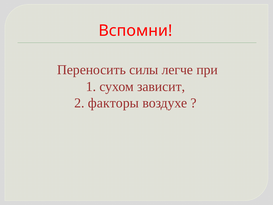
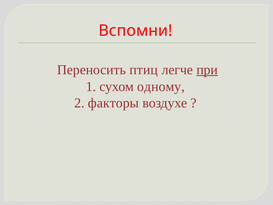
силы: силы -> птиц (144, 70)
при underline: none -> present (207, 70)
зависит: зависит -> одному (161, 86)
